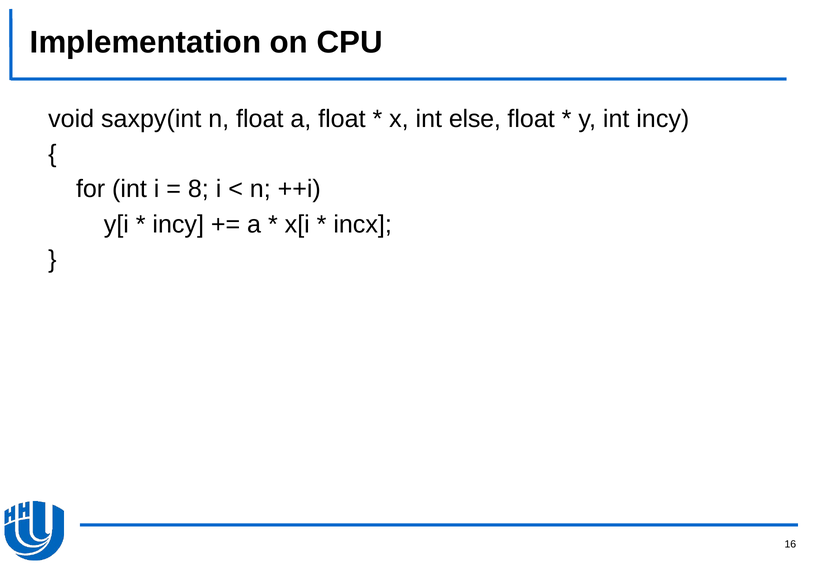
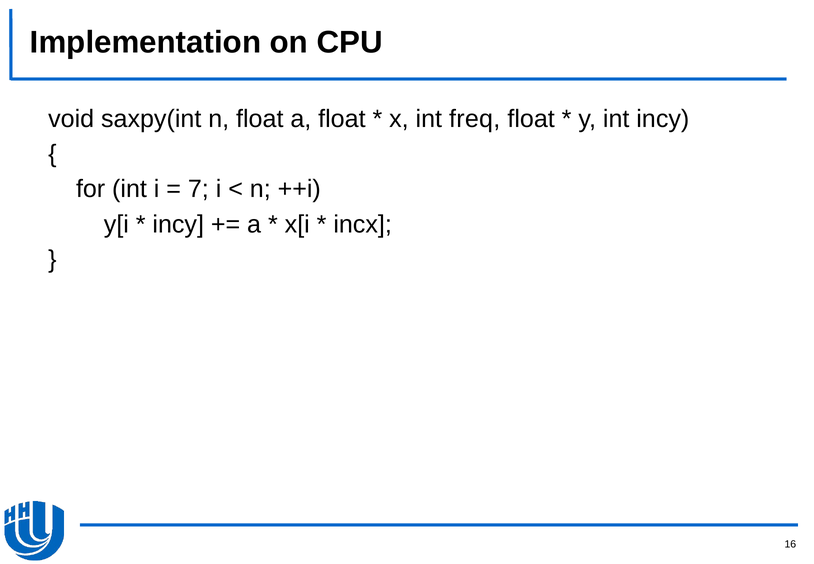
else: else -> freq (475, 119)
8: 8 -> 7 (198, 189)
